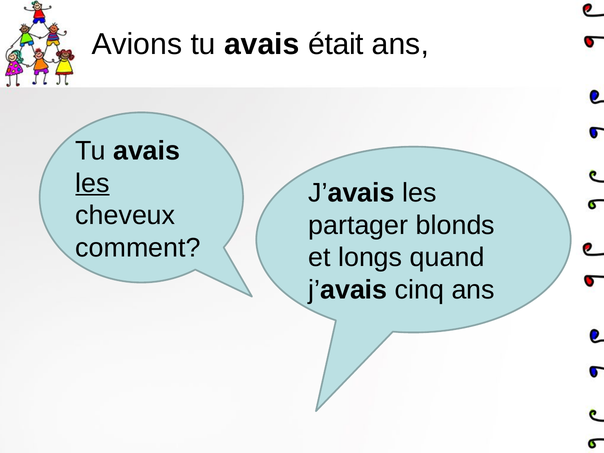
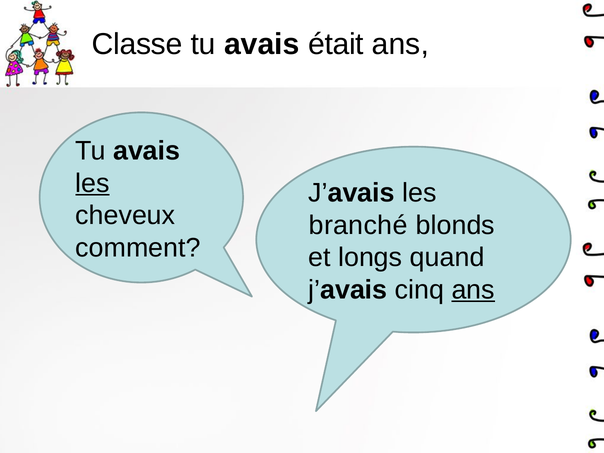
Avions: Avions -> Classe (137, 44)
partager: partager -> branché (358, 225)
ans underline: none -> present (473, 290)
